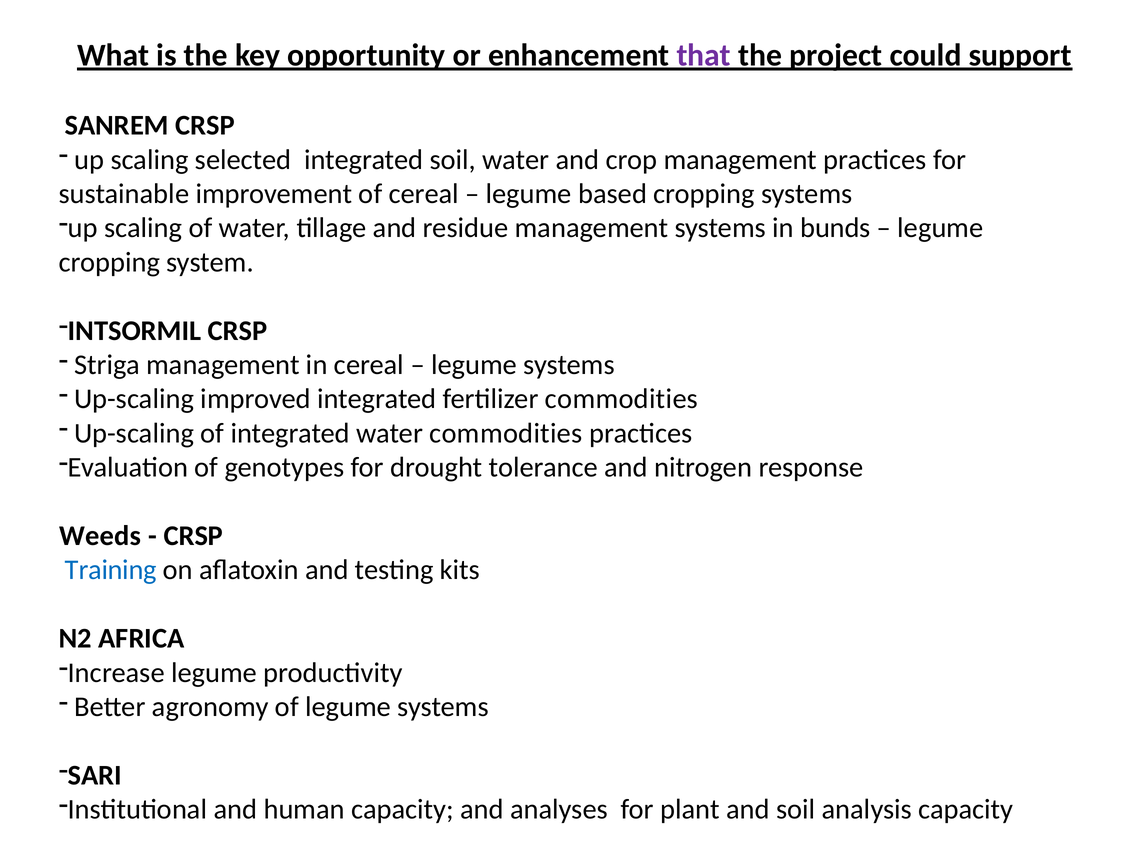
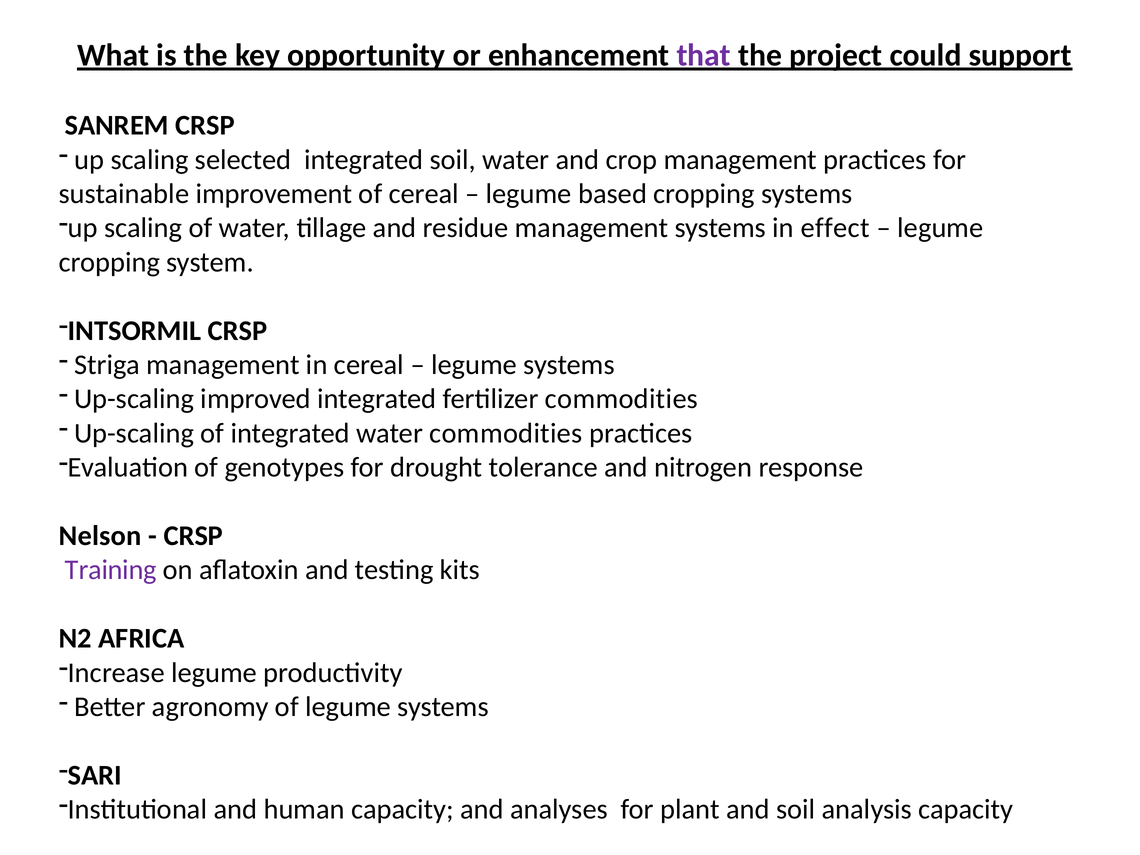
bunds: bunds -> effect (835, 228)
Weeds: Weeds -> Nelson (100, 536)
Training colour: blue -> purple (111, 570)
